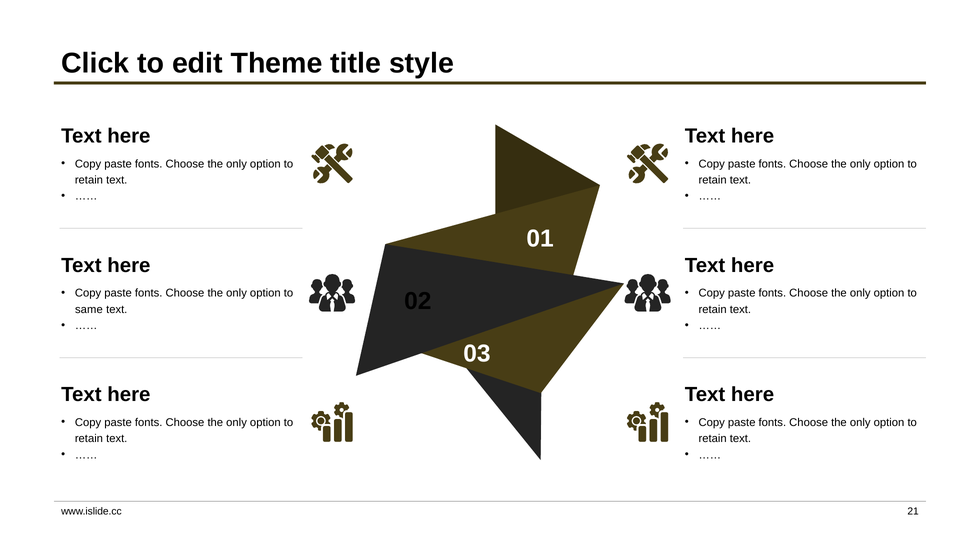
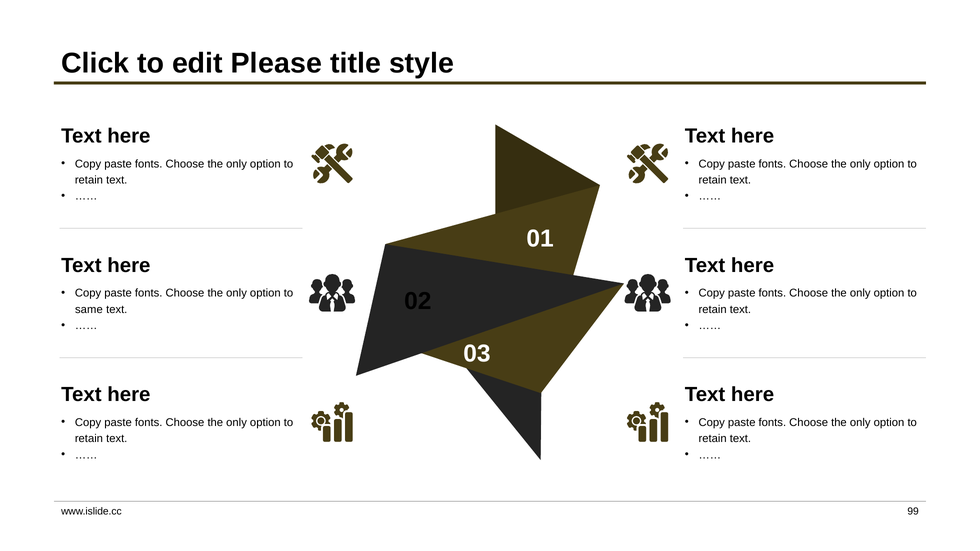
Theme: Theme -> Please (276, 63)
21: 21 -> 99 (913, 512)
